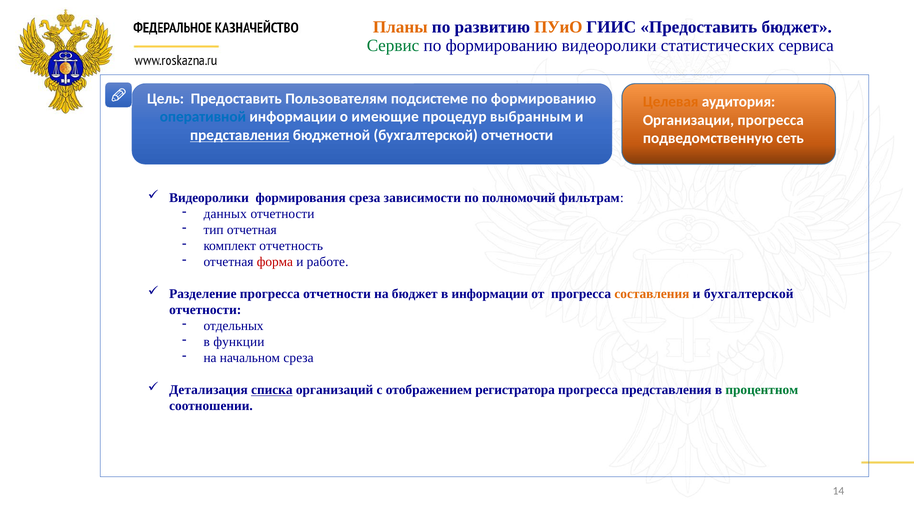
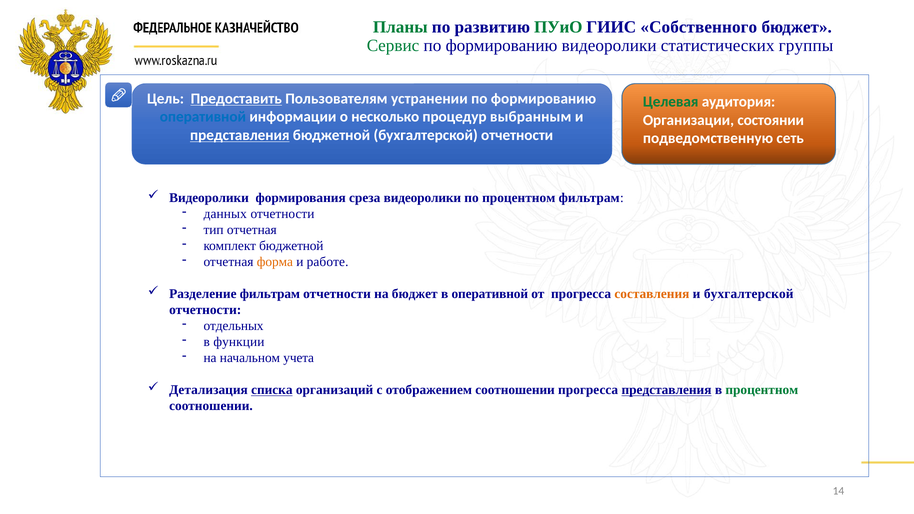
Планы colour: orange -> green (400, 27)
ПУиО colour: orange -> green (558, 27)
ГИИС Предоставить: Предоставить -> Собственного (699, 27)
сервиса: сервиса -> группы (806, 46)
Предоставить underline: none -> present (236, 99)
подсистеме: подсистеме -> устранении (429, 99)
Целевая colour: orange -> green (671, 102)
имеющие: имеющие -> несколько (385, 117)
Организации прогресса: прогресса -> состоянии (771, 120)
среза зависимости: зависимости -> видеоролики (422, 198)
по полномочий: полномочий -> процентном (519, 198)
комплект отчетность: отчетность -> бюджетной (291, 246)
форма colour: red -> orange (275, 262)
Разделение прогресса: прогресса -> фильтрам (270, 294)
в информации: информации -> оперативной (490, 294)
начальном среза: среза -> учета (299, 358)
отображением регистратора: регистратора -> соотношении (515, 390)
представления underline: none -> present (667, 390)
